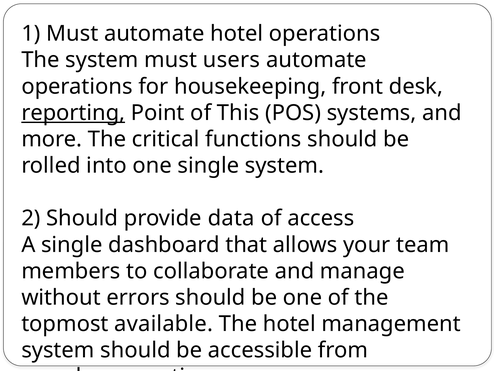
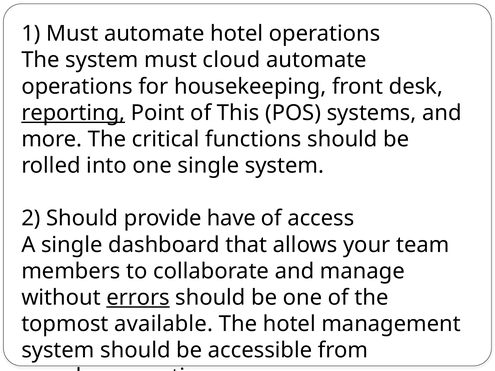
users: users -> cloud (231, 60)
data: data -> have (231, 219)
errors underline: none -> present (138, 298)
